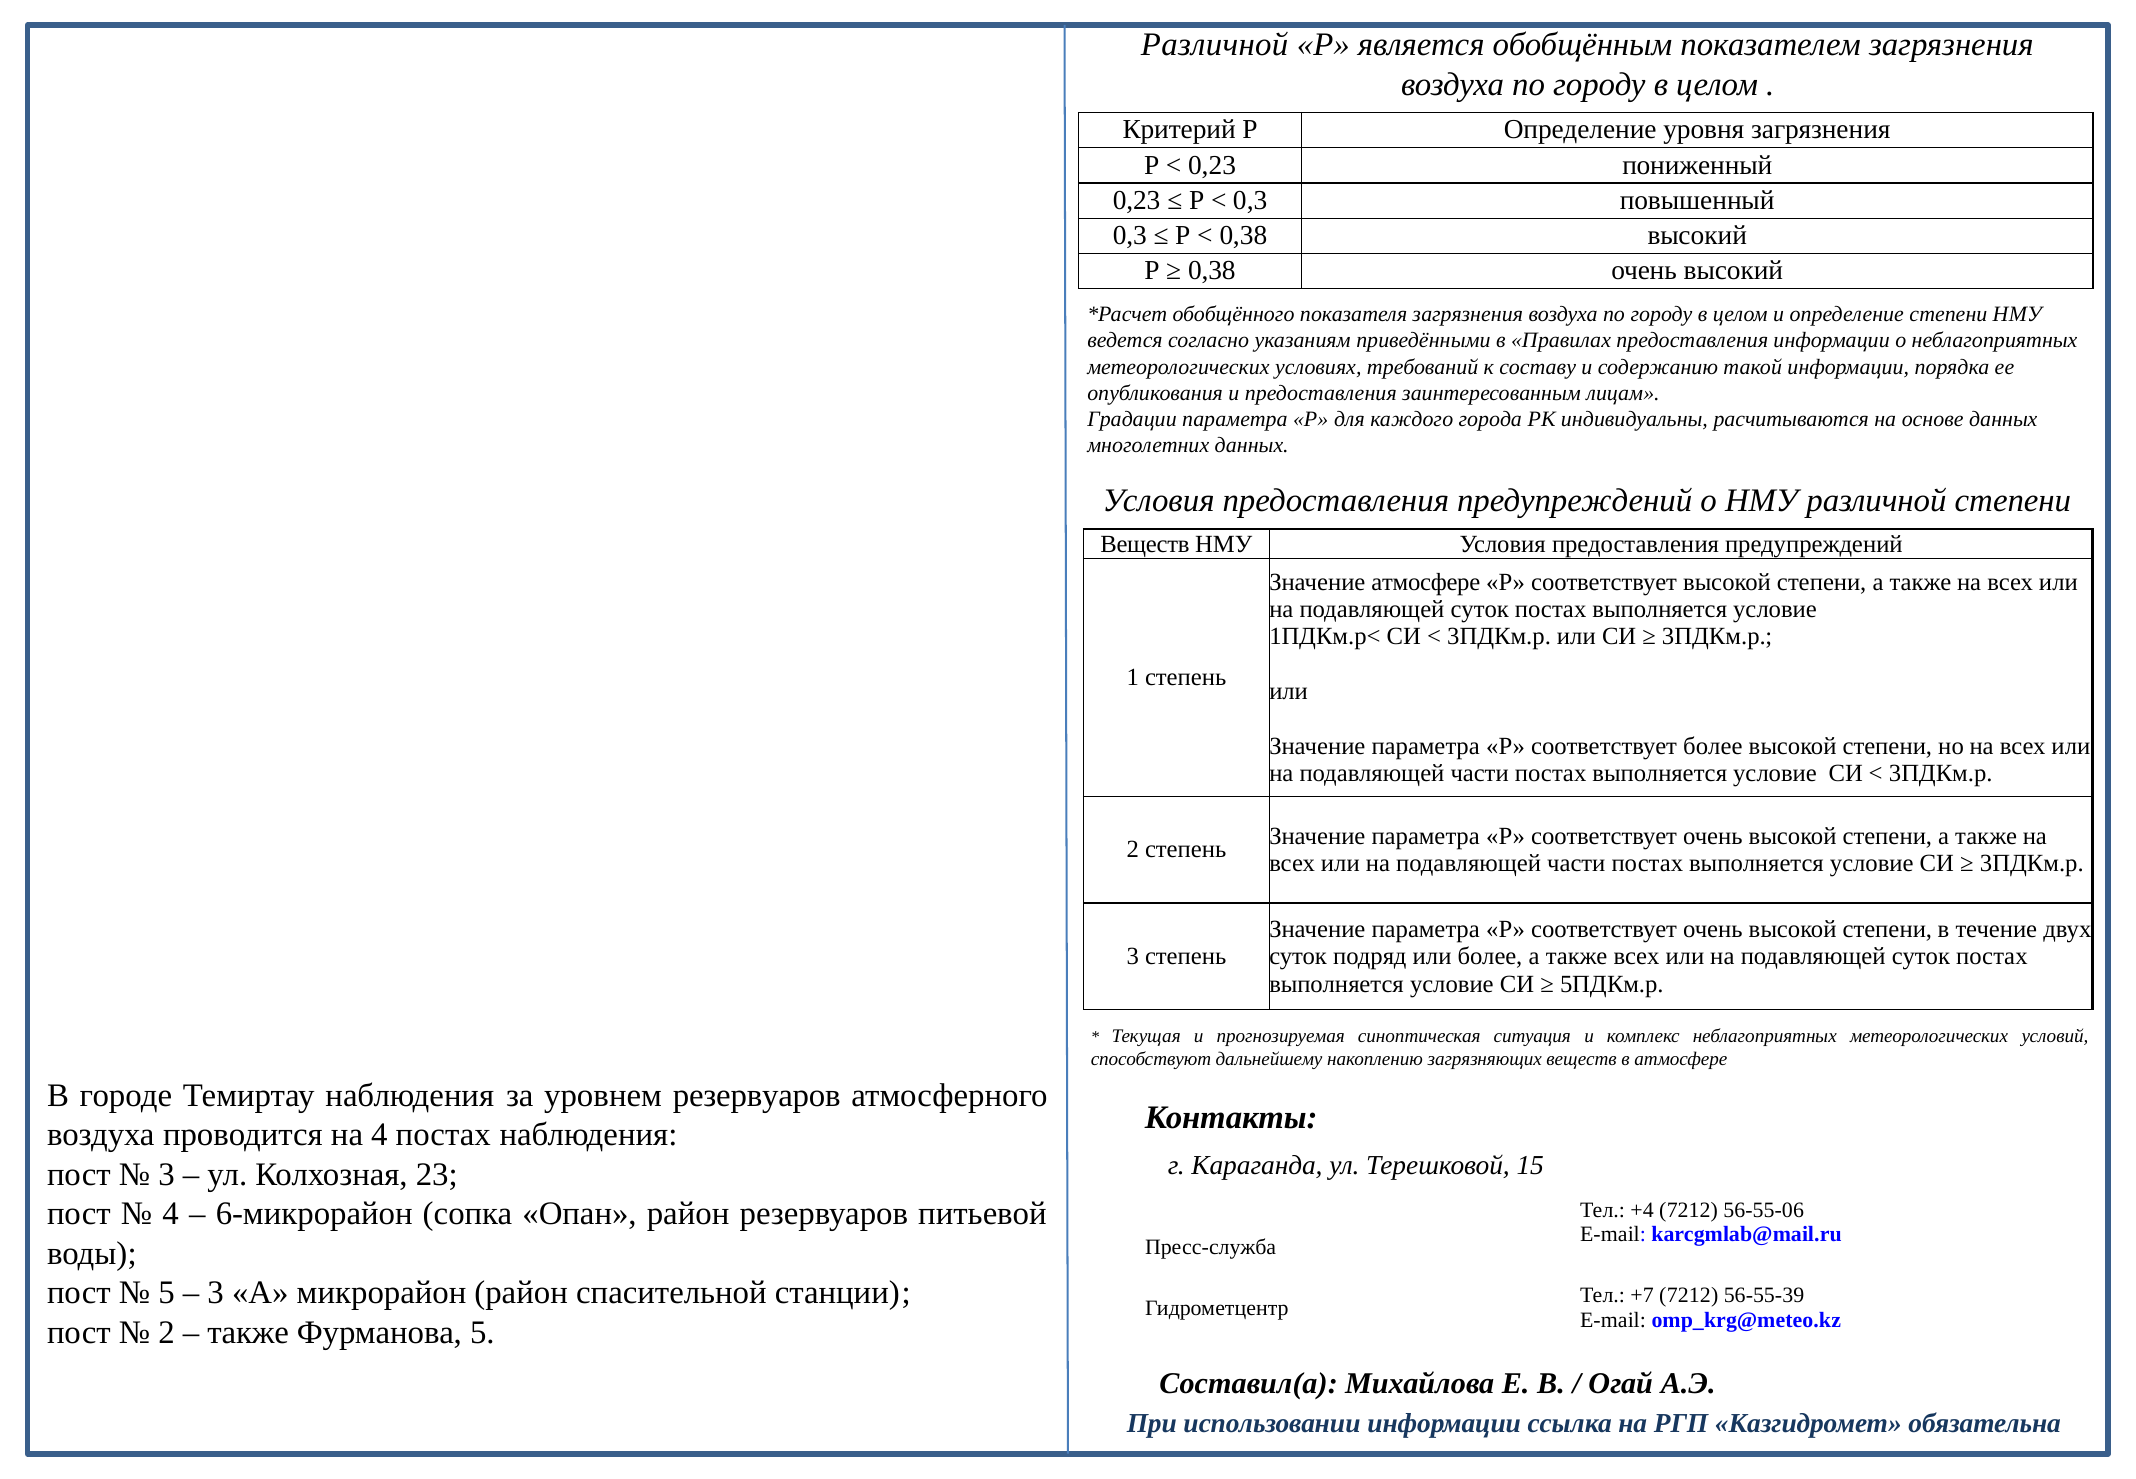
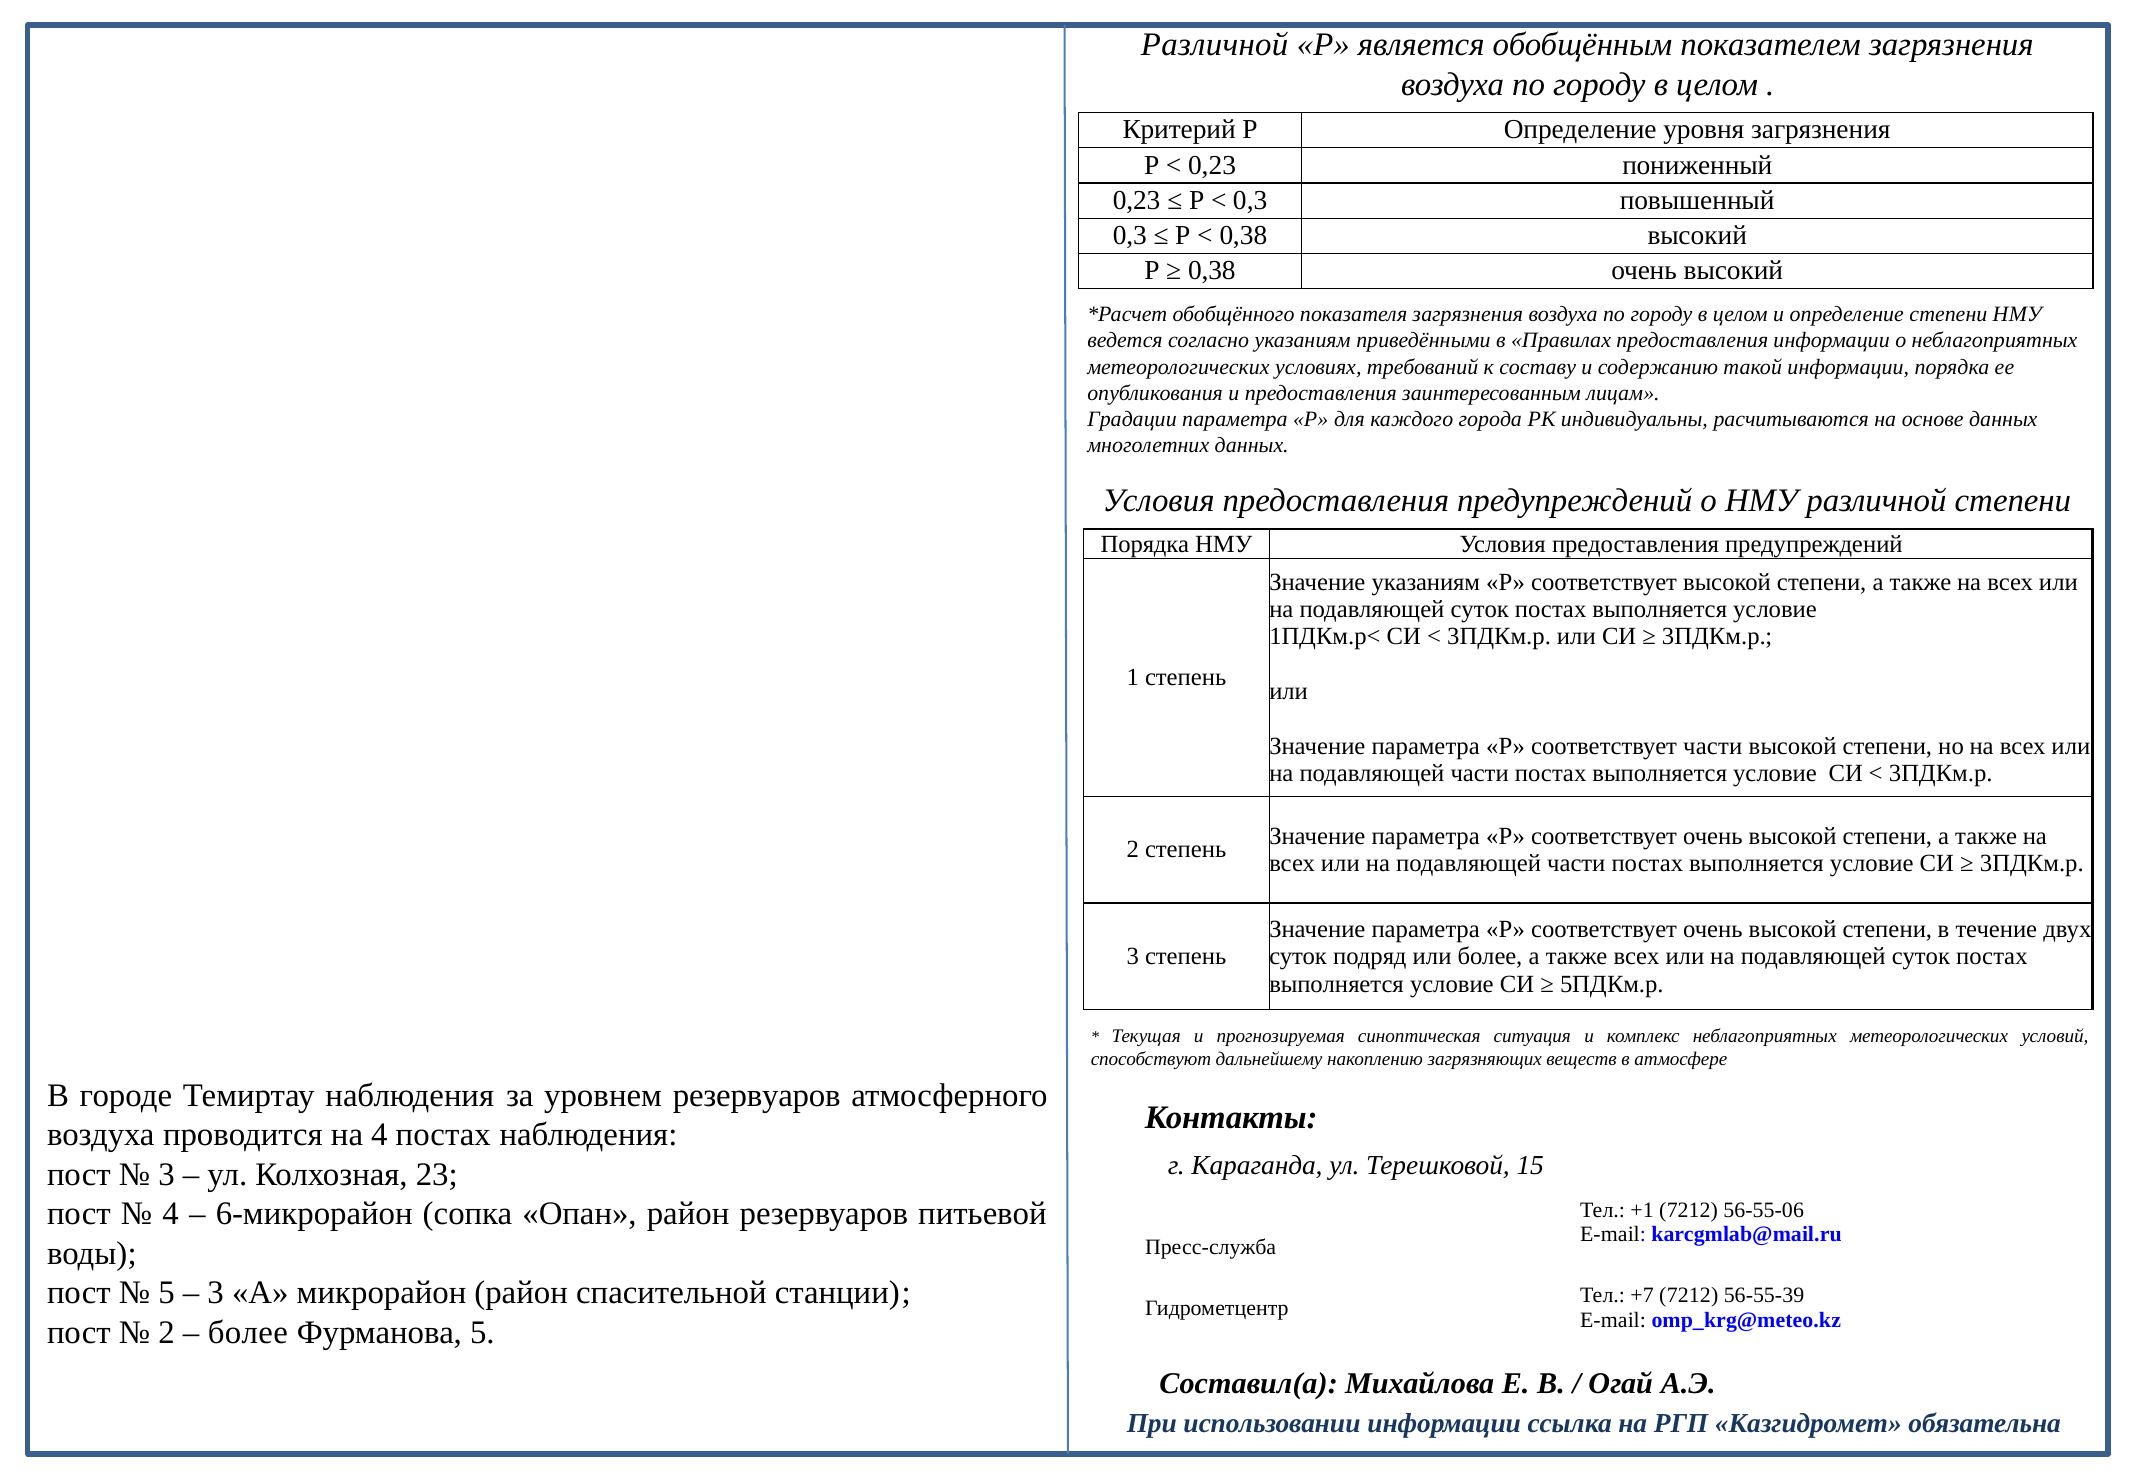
Веществ: Веществ -> Порядка (1145, 544)
Значение атмосфере: атмосфере -> указаниям (1426, 582)
соответствует более: более -> части (1713, 746)
+4: +4 -> +1 (1642, 1210)
также: также -> более (248, 1332)
